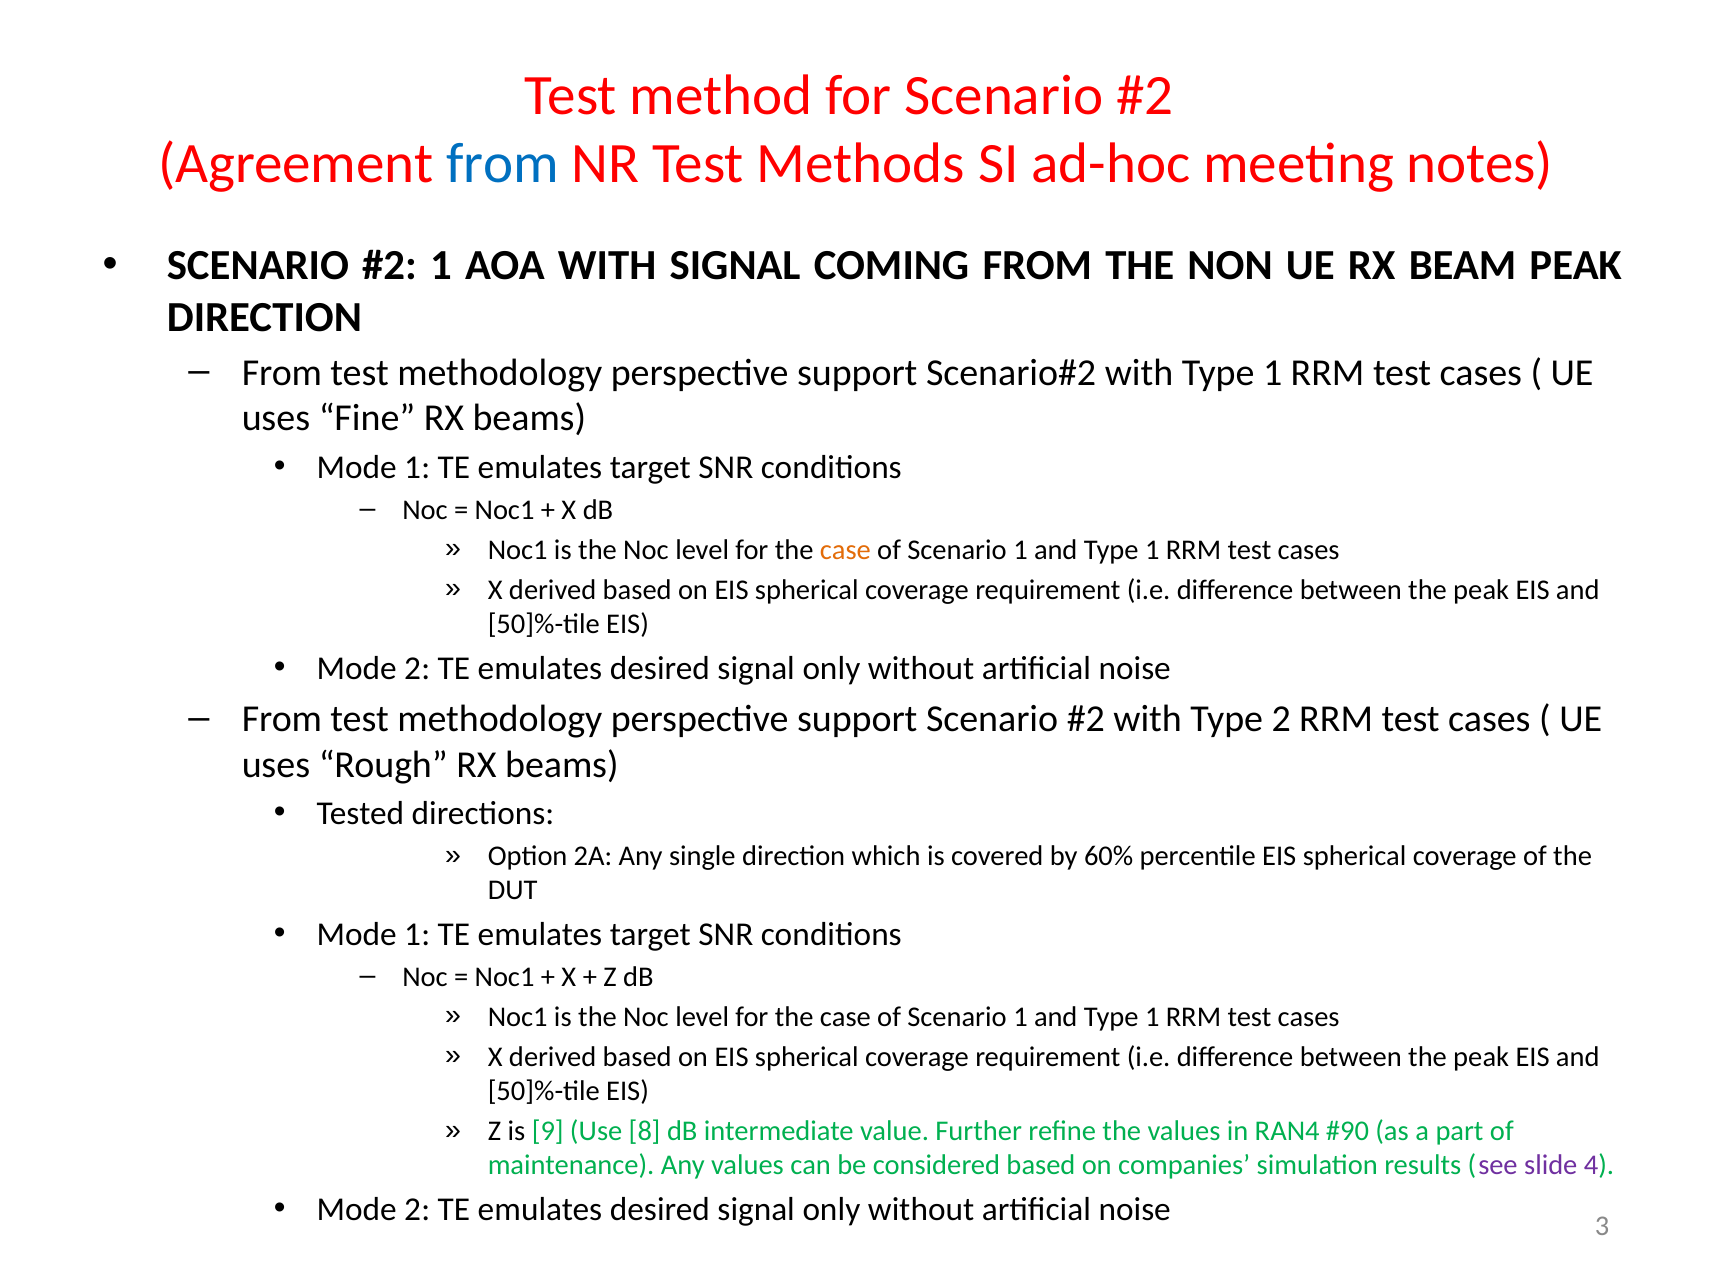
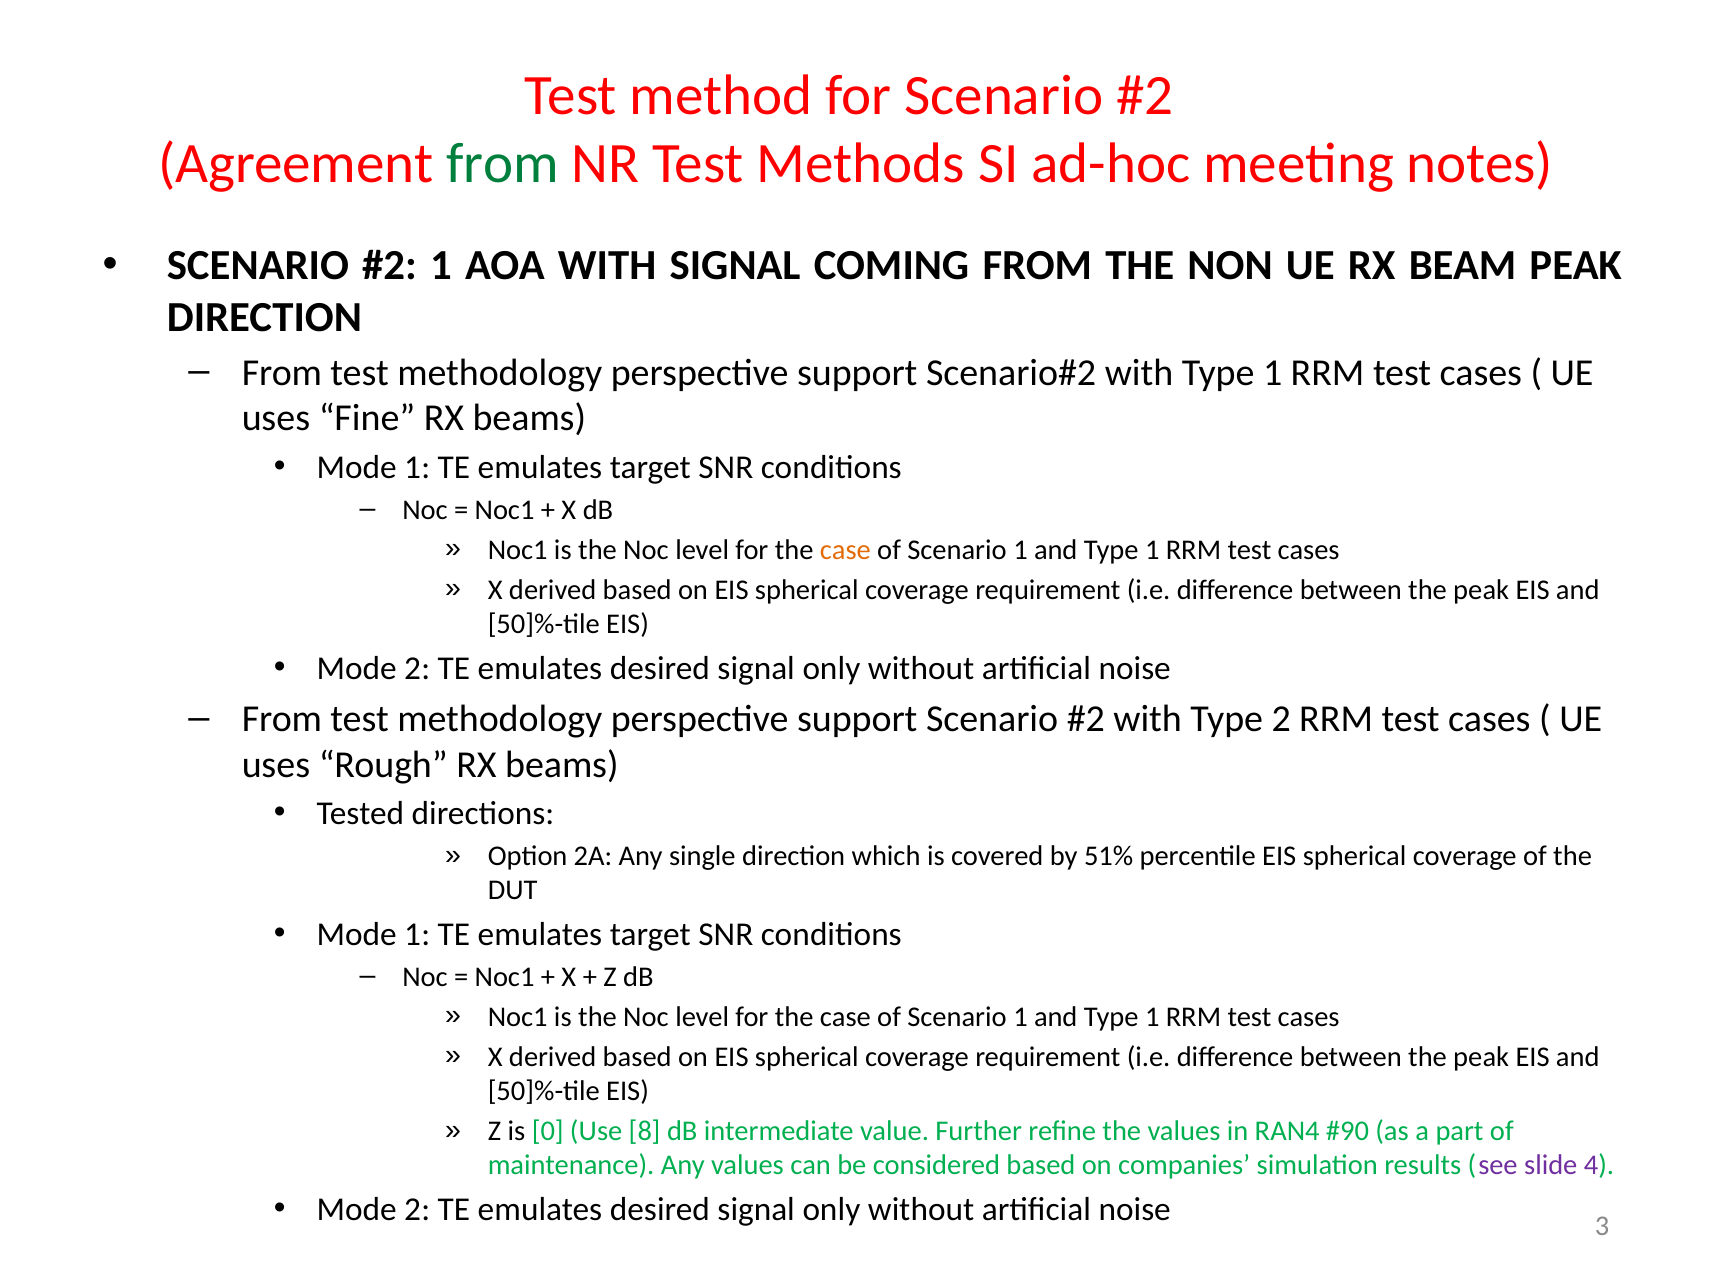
from colour: blue -> green (503, 164)
60%: 60% -> 51% (1109, 856)
9: 9 -> 0 (548, 1131)
